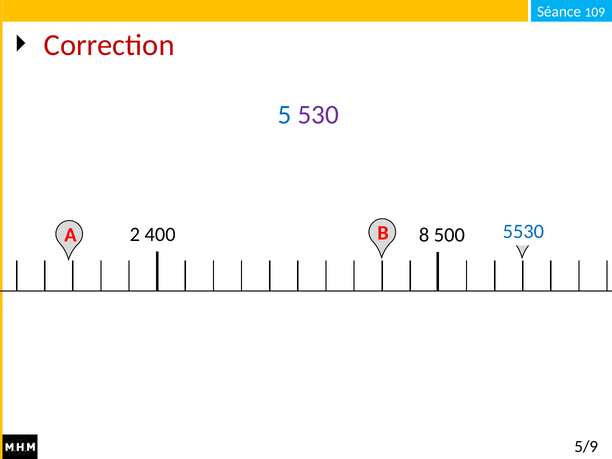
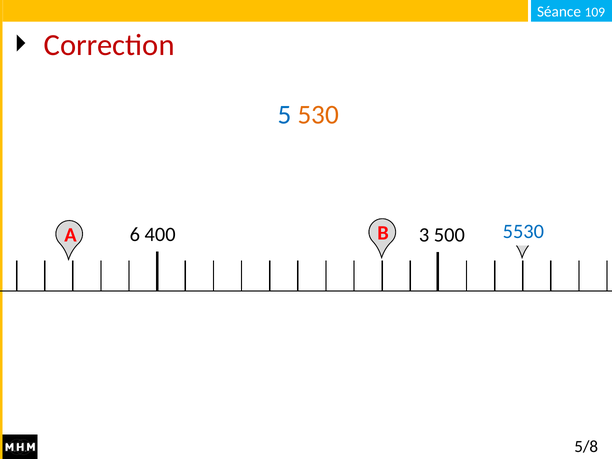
530 colour: purple -> orange (318, 115)
2: 2 -> 6 (135, 234)
8: 8 -> 3 (424, 235)
5/9: 5/9 -> 5/8 (586, 447)
